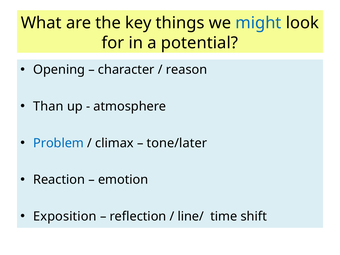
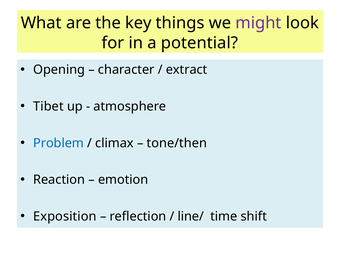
might colour: blue -> purple (258, 23)
reason: reason -> extract (187, 70)
Than: Than -> Tibet (48, 106)
tone/later: tone/later -> tone/then (177, 143)
